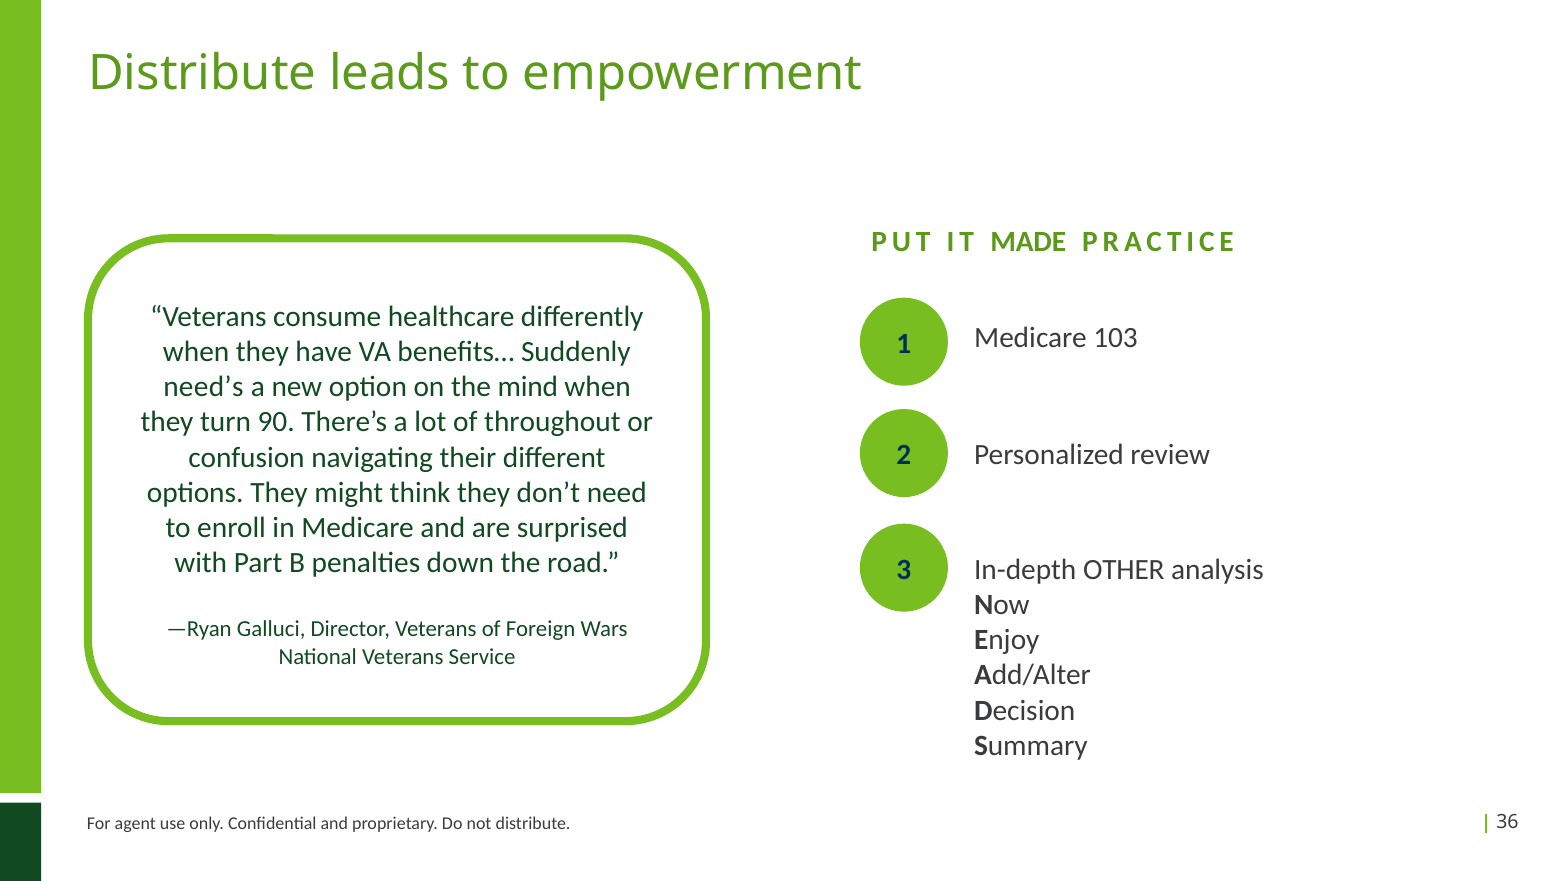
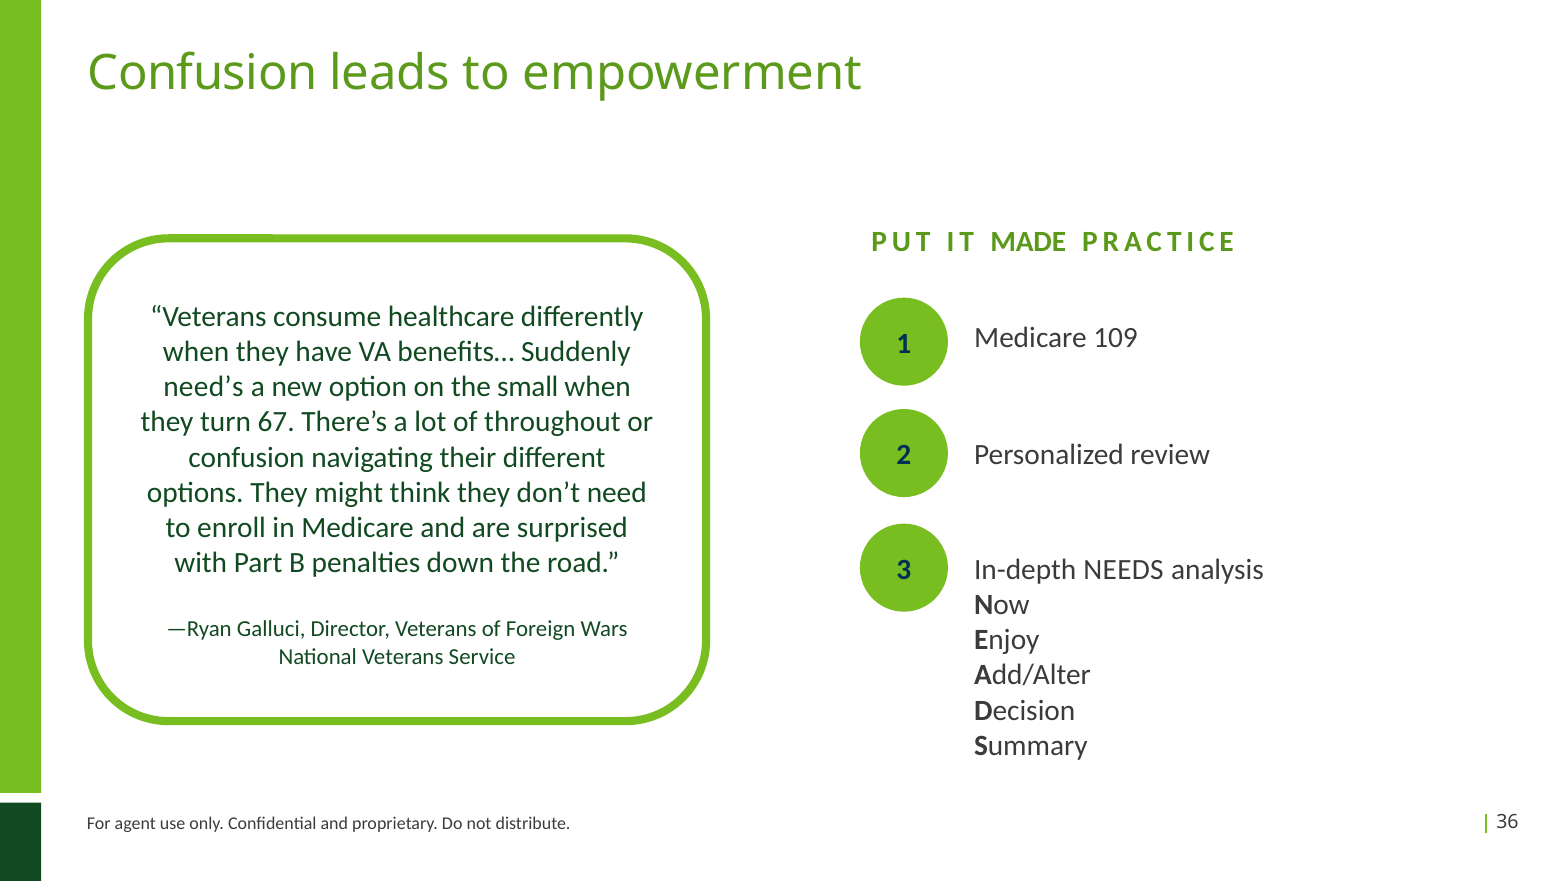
Distribute: Distribute -> Confusion (203, 73)
103: 103 -> 109 (1116, 338)
mind: mind -> small (528, 387)
90: 90 -> 67 (276, 422)
OTHER: OTHER -> NEEDS (1124, 569)
